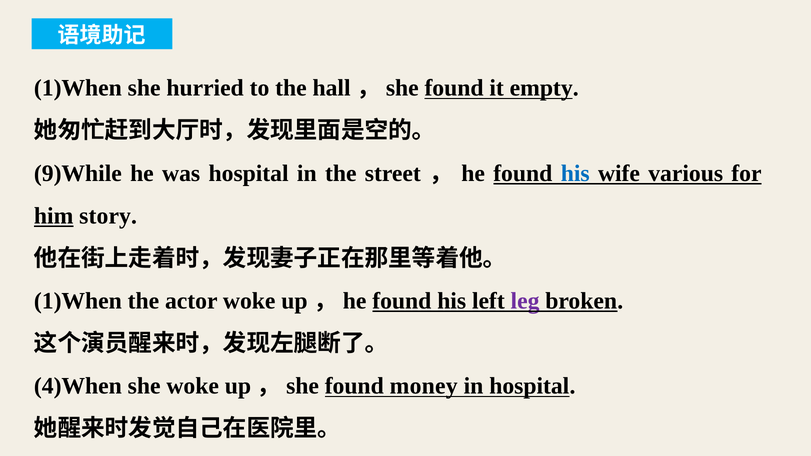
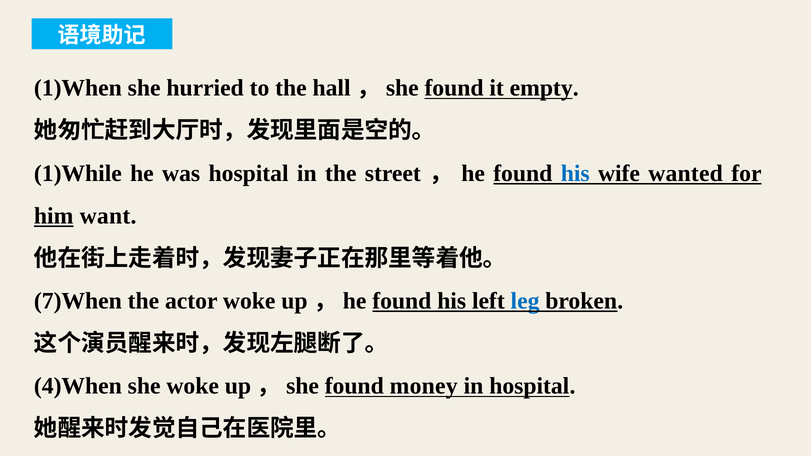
9)While: 9)While -> 1)While (78, 173)
various: various -> wanted (686, 173)
story: story -> want (108, 216)
1)When: 1)When -> 7)When (78, 301)
leg colour: purple -> blue (525, 301)
